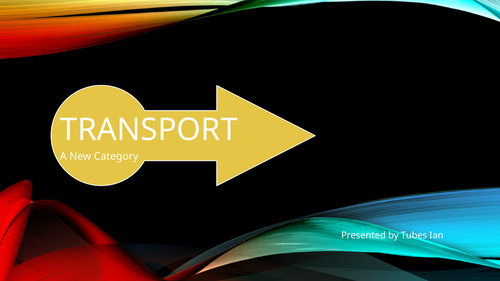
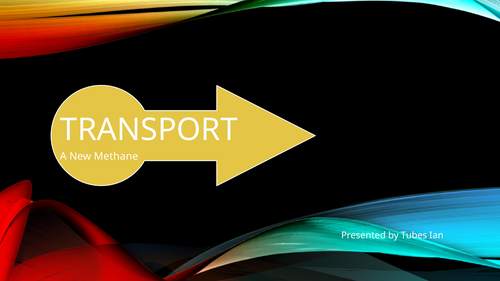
Category: Category -> Methane (116, 156)
